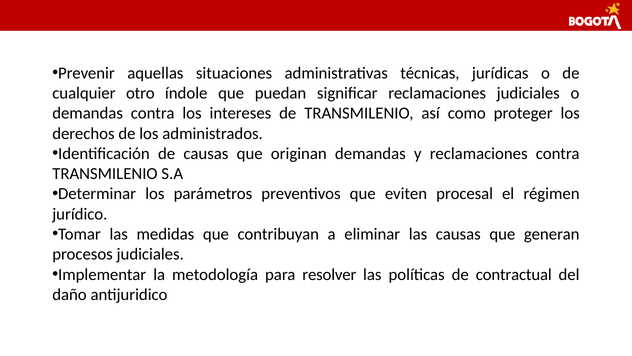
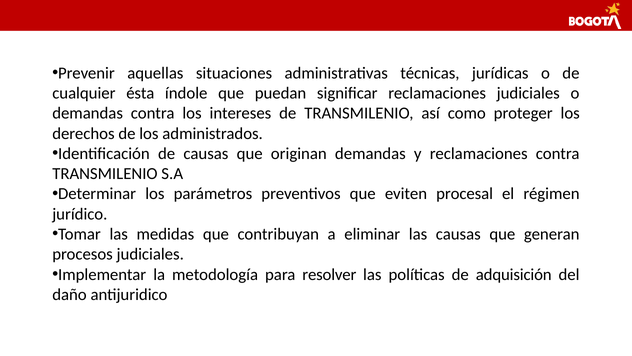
otro: otro -> ésta (140, 93)
contractual: contractual -> adquisición (514, 274)
